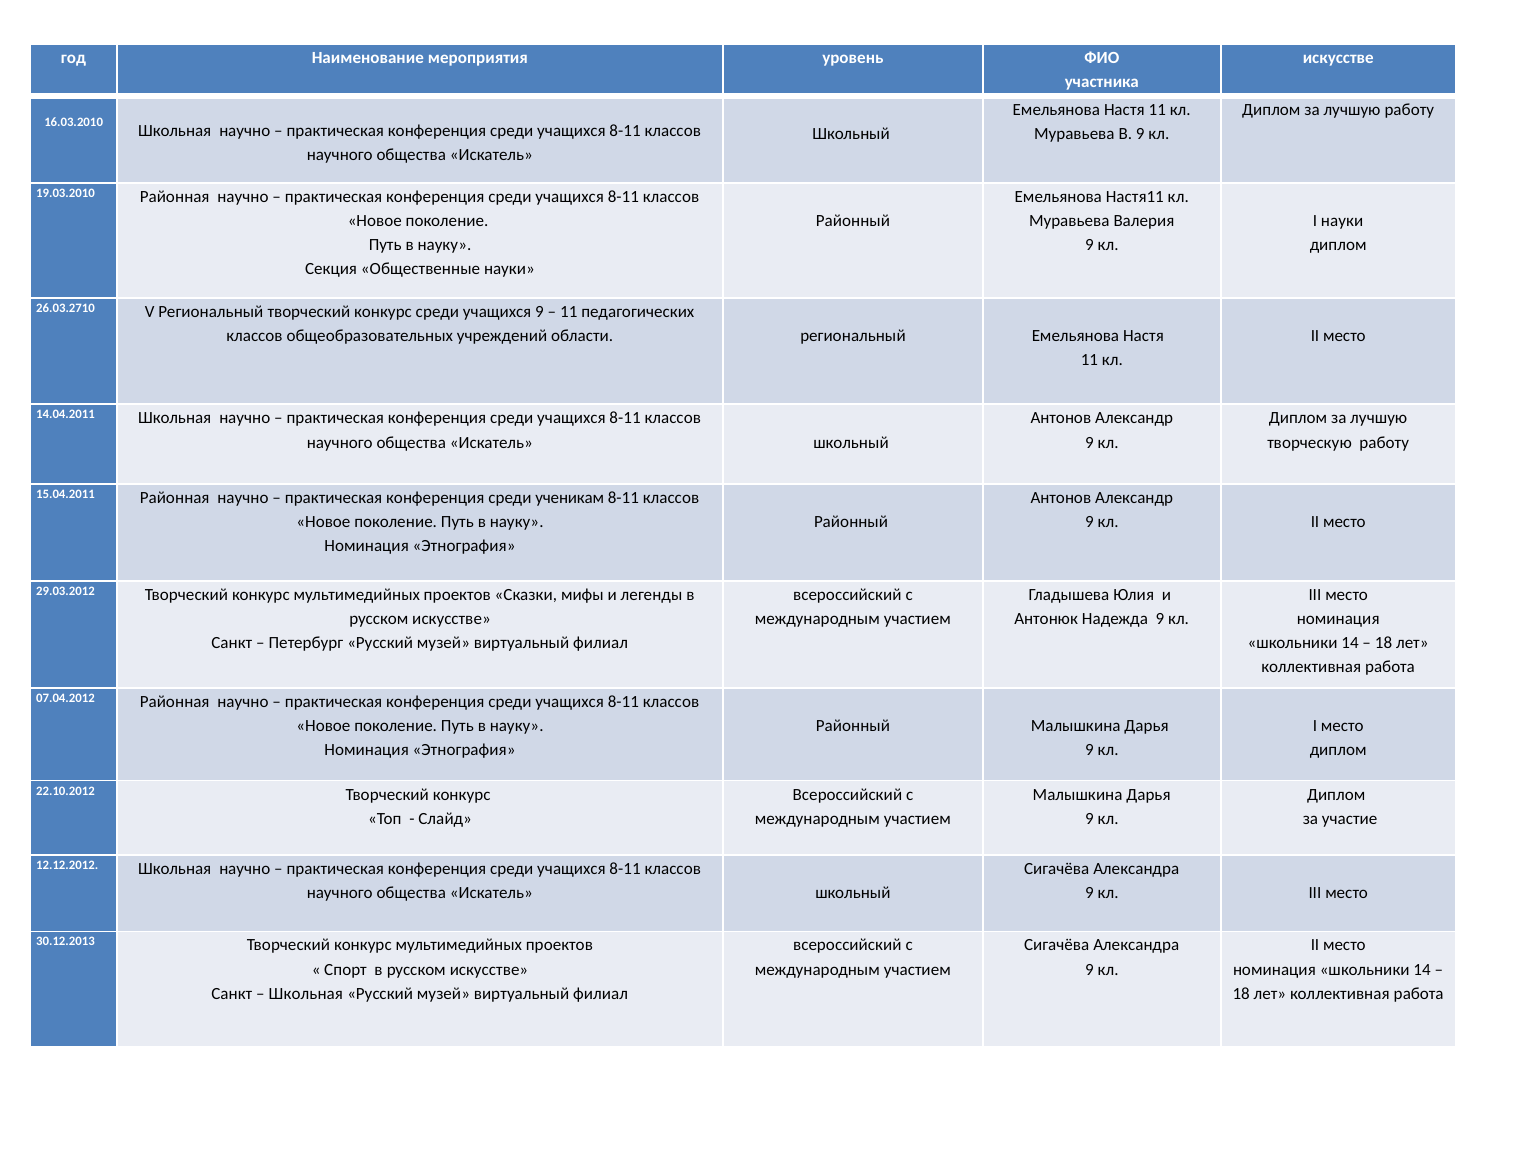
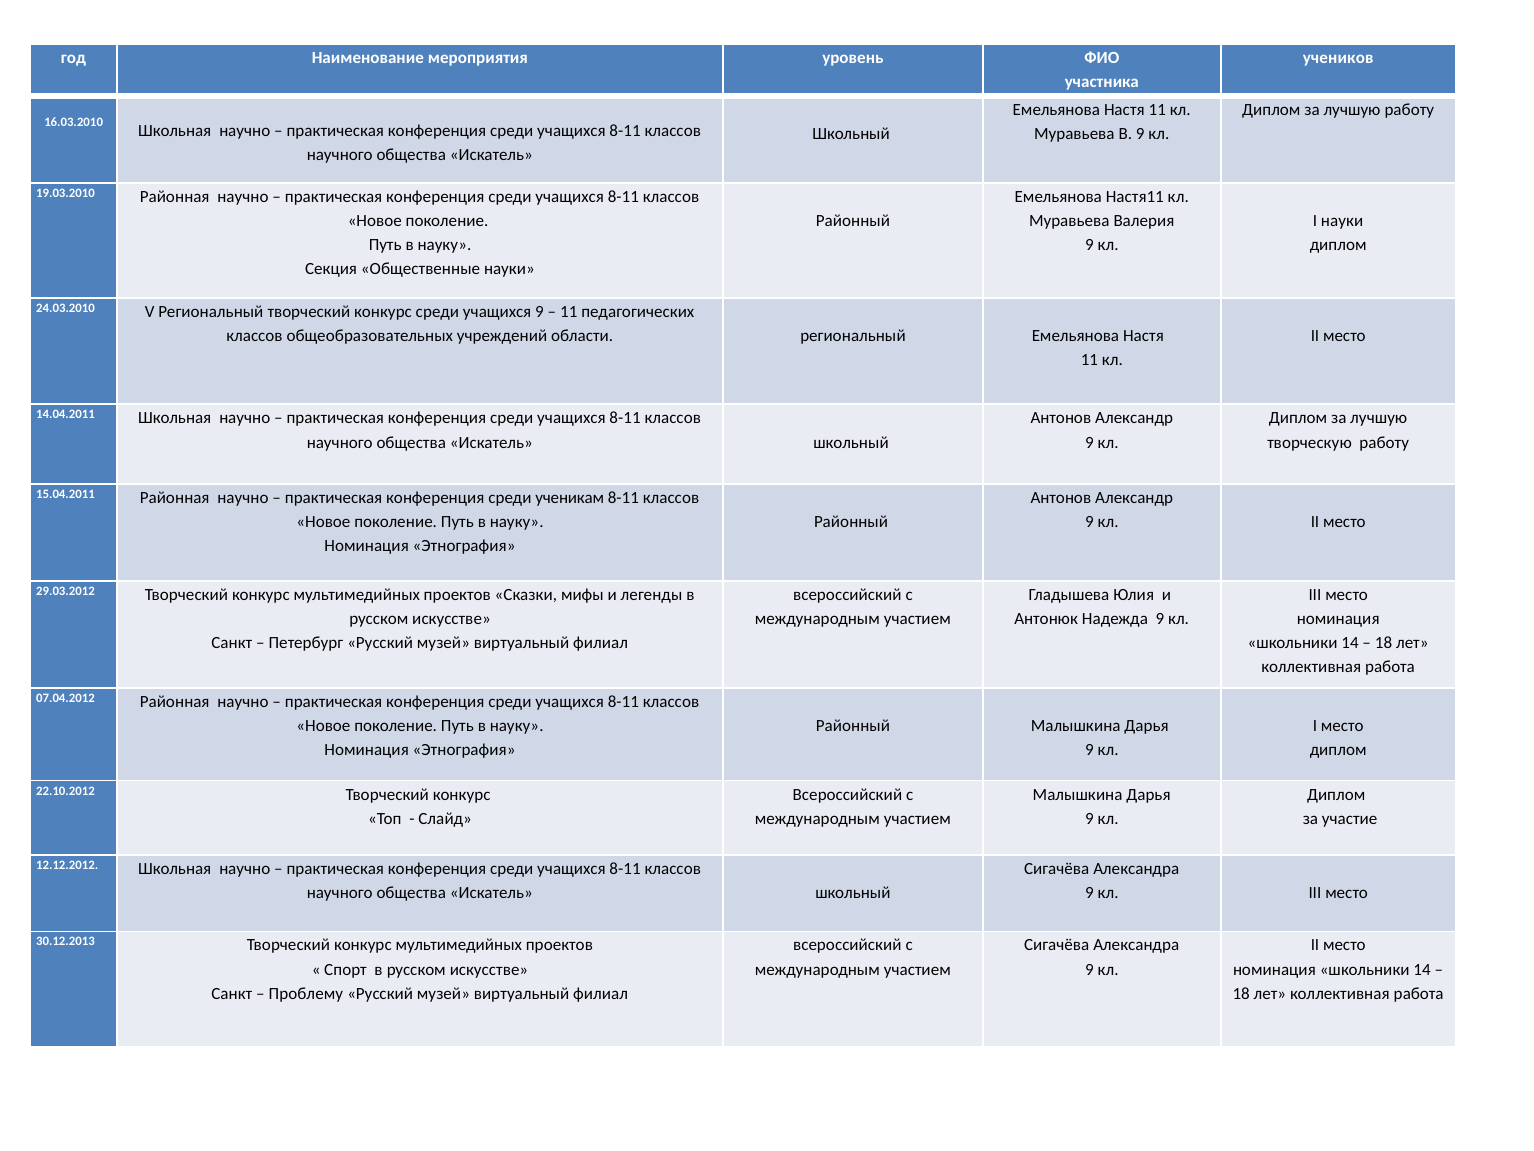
искусстве: искусстве -> учеников (1338, 58)
26.03.2710: 26.03.2710 -> 24.03.2010 (66, 308)
Школьная: Школьная -> Проблему (306, 993)
